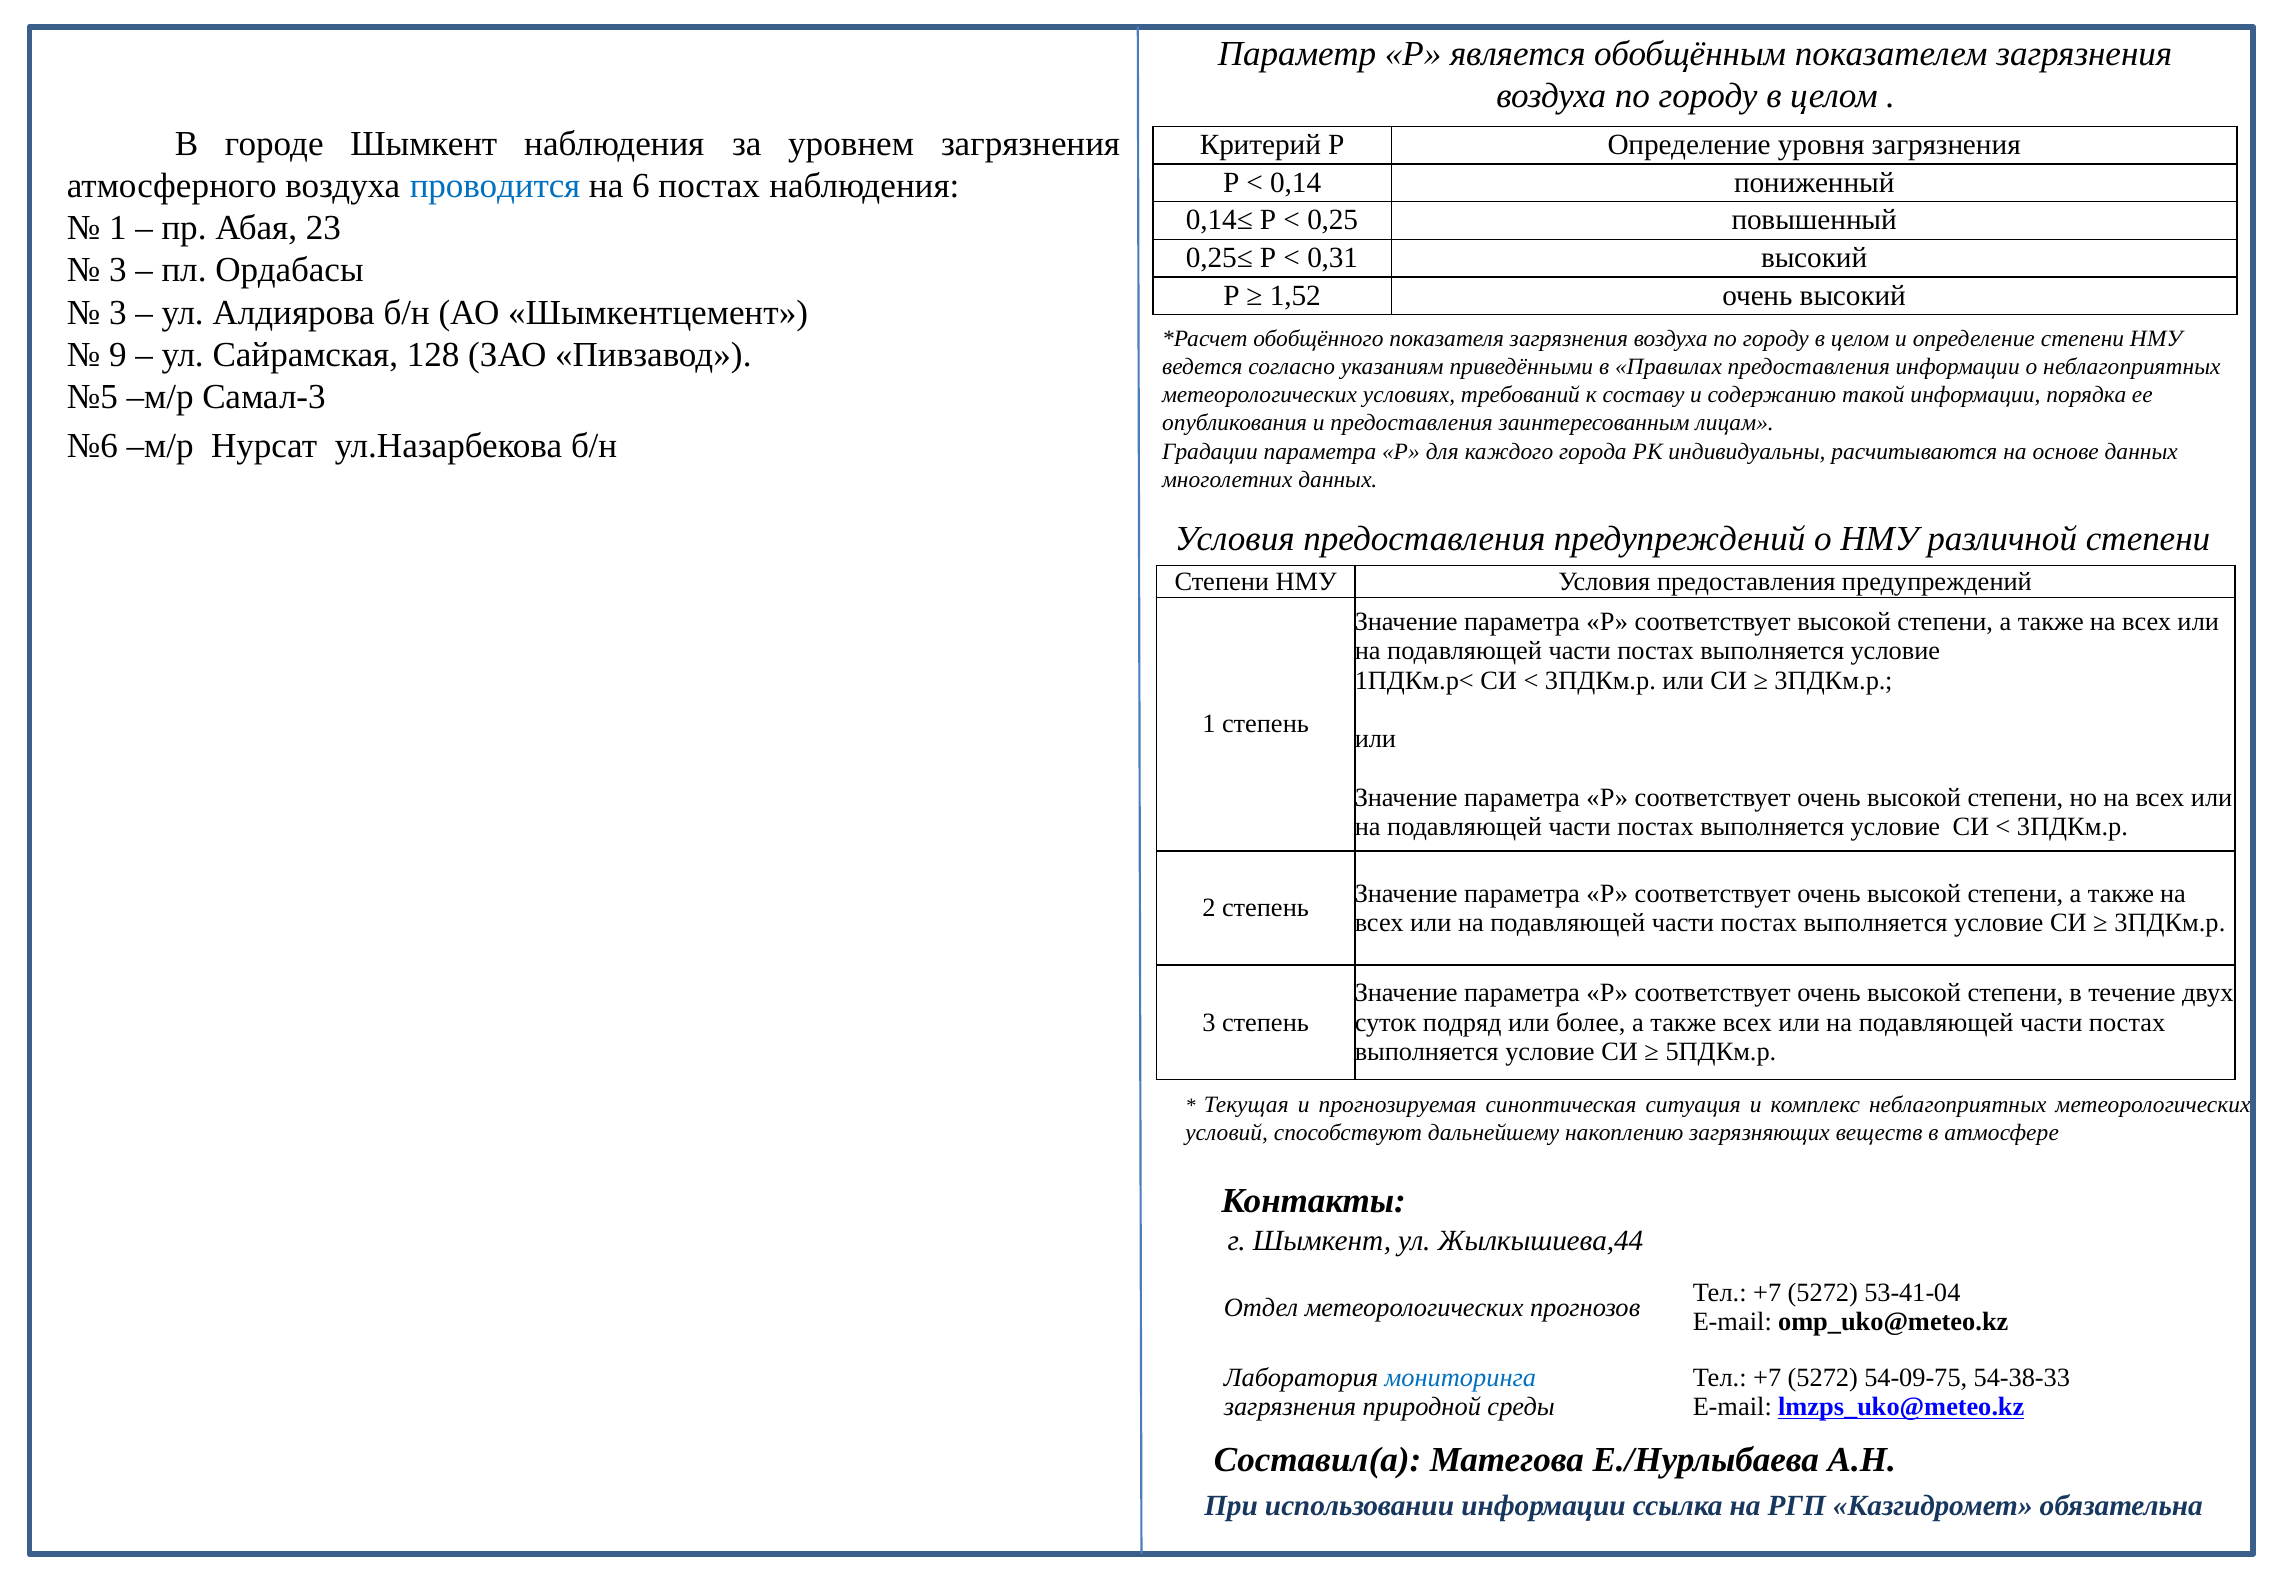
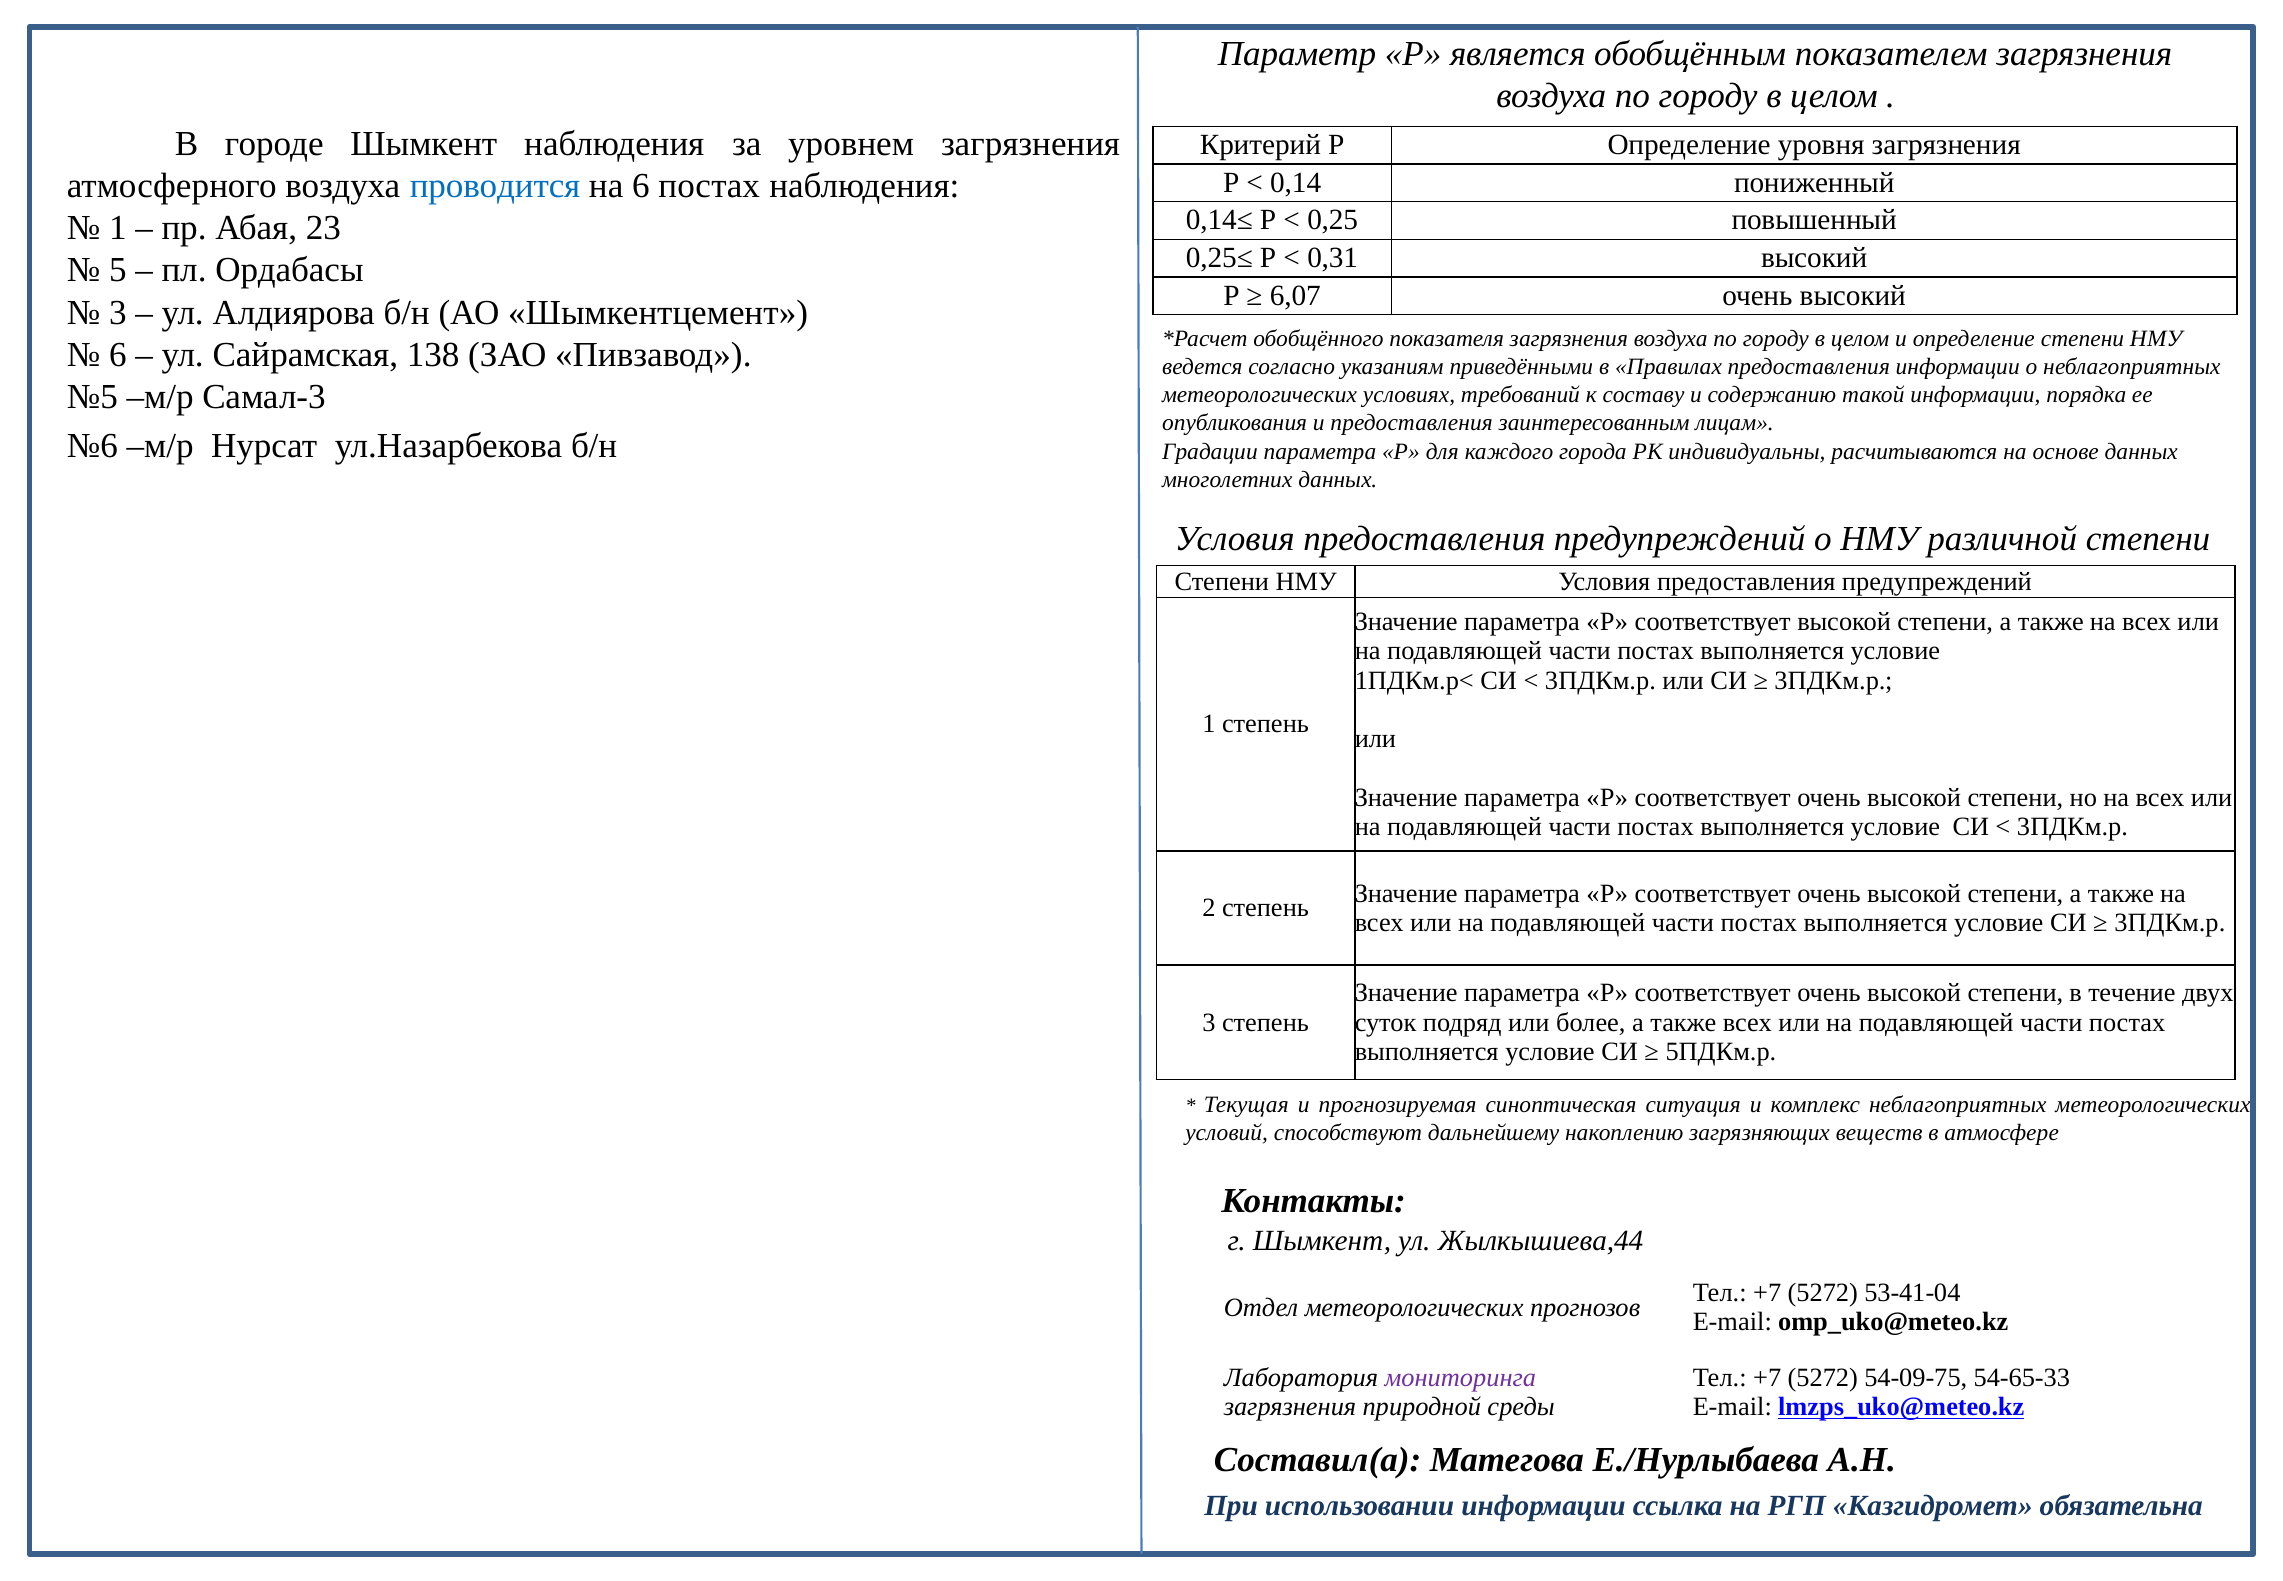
3: 3 -> 5 (118, 270)
1,52: 1,52 -> 6,07 (1295, 296)
9: 9 -> 6 (118, 354)
128: 128 -> 138 (433, 354)
мониторинга colour: blue -> purple (1460, 1377)
54-38-33: 54-38-33 -> 54-65-33 (2022, 1377)
